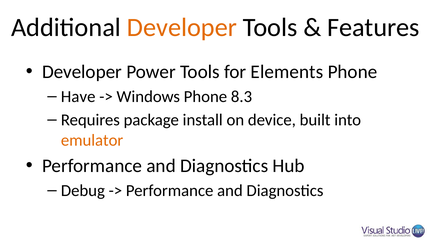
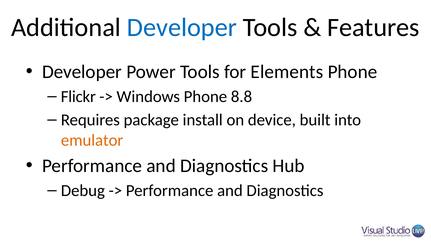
Developer colour: orange -> blue (182, 28)
Have: Have -> Flickr (78, 96)
8.3: 8.3 -> 8.8 (241, 96)
